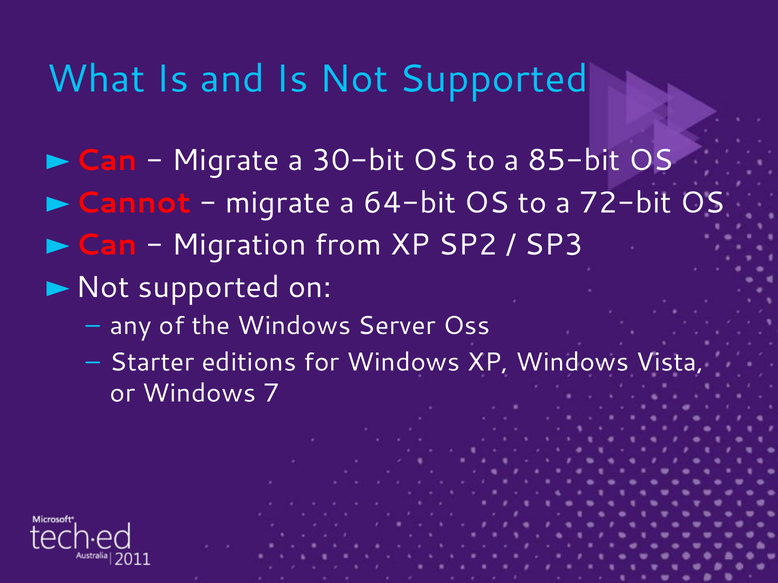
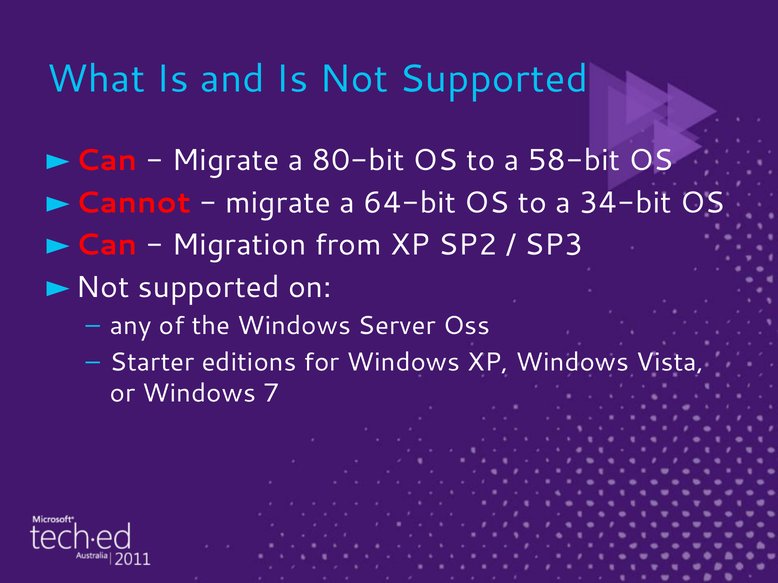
30-bit: 30-bit -> 80-bit (358, 160)
85-bit: 85-bit -> 58-bit (574, 160)
72-bit: 72-bit -> 34-bit (625, 203)
